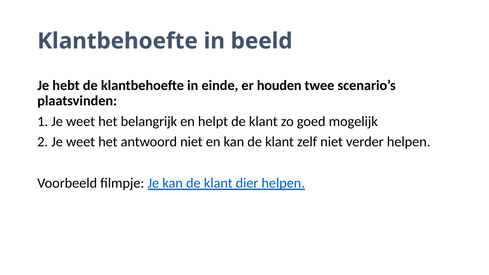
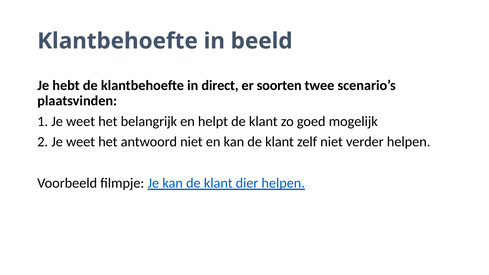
einde: einde -> direct (220, 85)
houden: houden -> soorten (279, 85)
